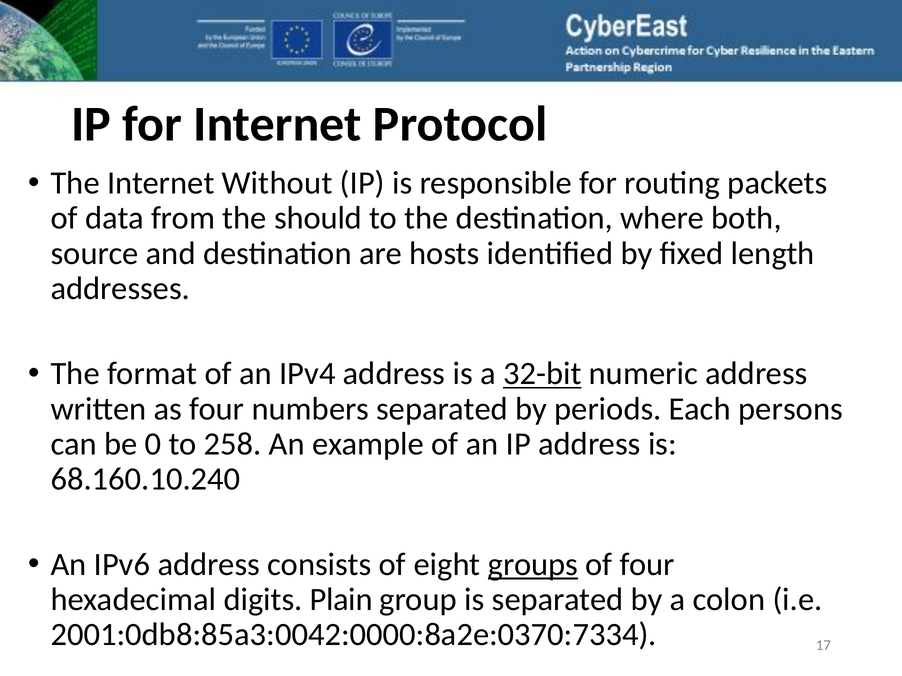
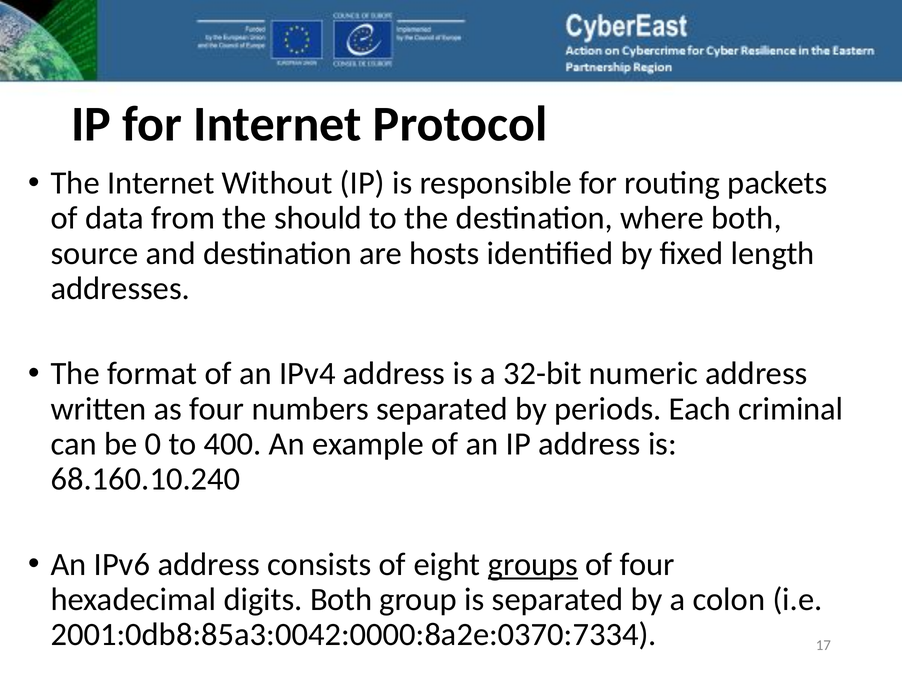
32-bit underline: present -> none (542, 374)
persons: persons -> criminal (791, 409)
258: 258 -> 400 (233, 444)
digits Plain: Plain -> Both (341, 600)
